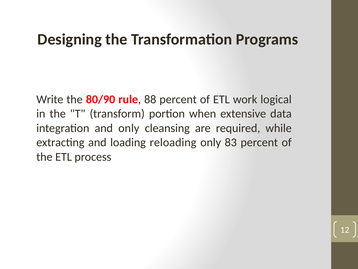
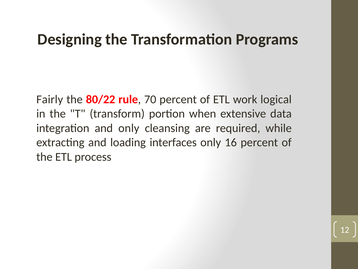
Write: Write -> Fairly (50, 99)
80/90: 80/90 -> 80/22 (101, 99)
88: 88 -> 70 (150, 99)
reloading: reloading -> interfaces (173, 142)
83: 83 -> 16 (231, 142)
